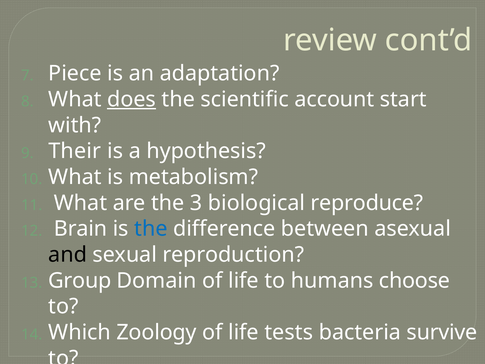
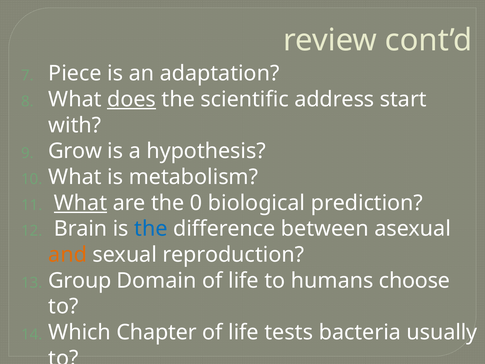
account: account -> address (334, 99)
Their: Their -> Grow (75, 151)
What underline: none -> present (81, 203)
3: 3 -> 0 (196, 203)
reproduce: reproduce -> prediction (367, 203)
and colour: black -> orange (68, 255)
Zoology: Zoology -> Chapter (157, 332)
survive: survive -> usually (442, 332)
